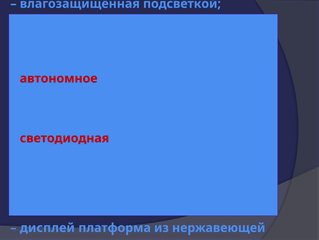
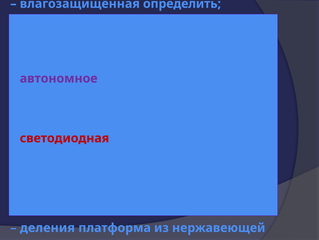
влагозащищённая подсветкой: подсветкой -> определить (182, 4)
автономное colour: red -> purple (59, 78)
дисплей: дисплей -> деления (47, 227)
